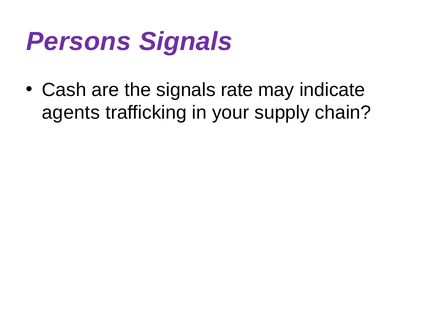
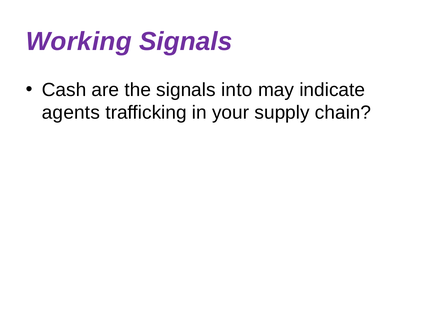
Persons: Persons -> Working (79, 42)
rate: rate -> into (237, 90)
